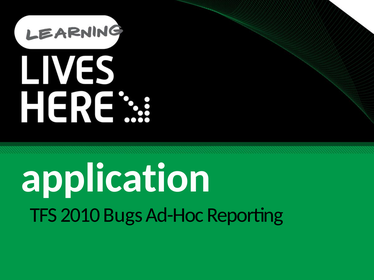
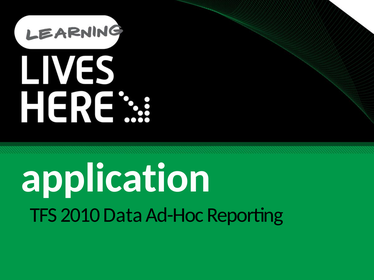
Bugs: Bugs -> Data (123, 215)
